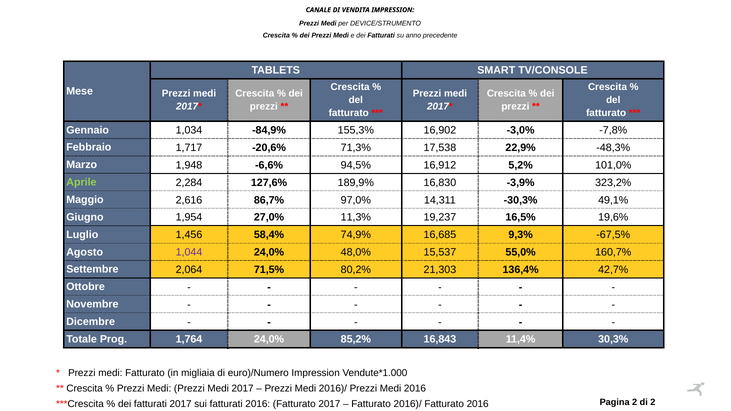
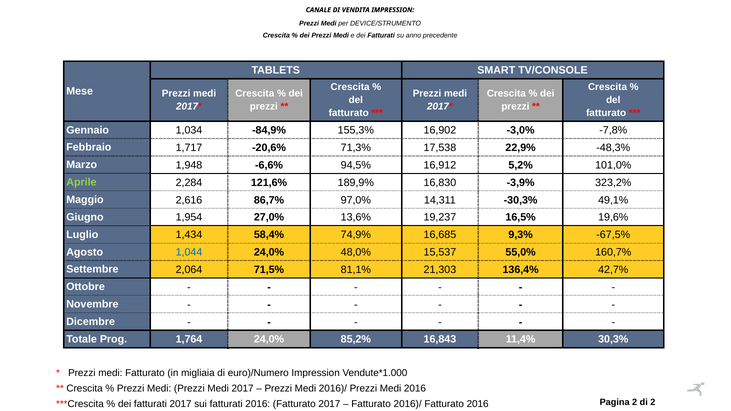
127,6%: 127,6% -> 121,6% (269, 183)
11,3%: 11,3% -> 13,6% (356, 218)
1,456: 1,456 -> 1,434 (189, 235)
1,044 colour: purple -> blue (189, 252)
80,2%: 80,2% -> 81,1% (356, 270)
